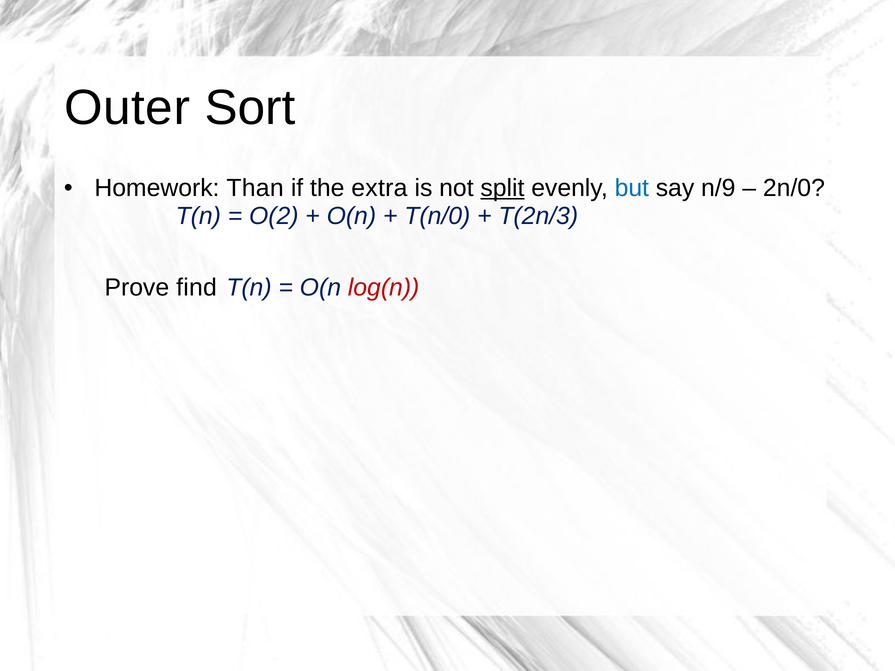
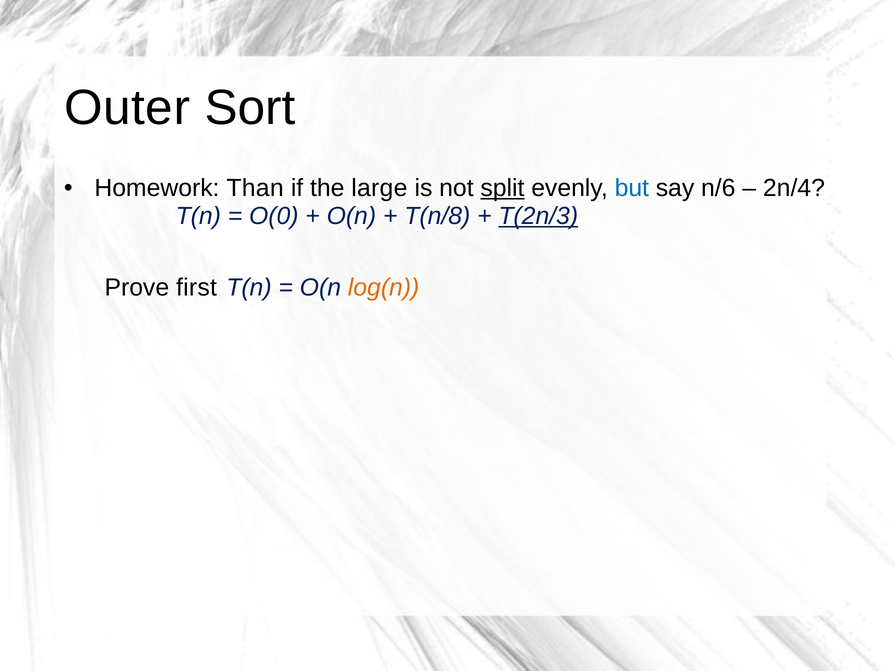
extra: extra -> large (379, 188)
n/9: n/9 -> n/6 (718, 188)
2n/0: 2n/0 -> 2n/4 (794, 188)
O(2: O(2 -> O(0 (274, 216)
T(n/0: T(n/0 -> T(n/8 (437, 216)
T(2n/3 underline: none -> present (538, 216)
find: find -> first (196, 287)
log(n colour: red -> orange (384, 287)
